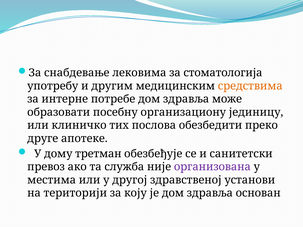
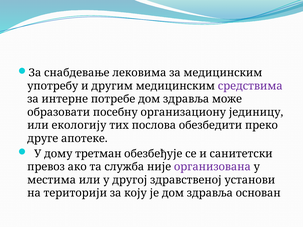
за стоматологија: стоматологија -> медицинским (223, 73)
средствима colour: orange -> purple (250, 86)
клиничко: клиничко -> екологију (79, 125)
